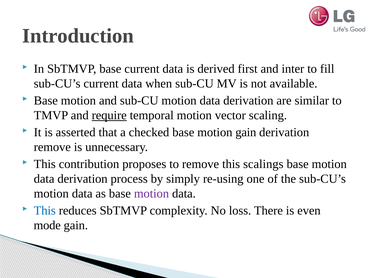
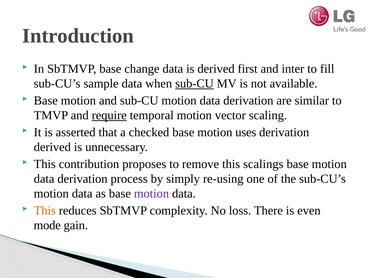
base current: current -> change (142, 69)
sub-CU’s current: current -> sample (101, 84)
sub-CU underline: none -> present (194, 84)
motion gain: gain -> uses (246, 132)
remove: remove -> derived (52, 147)
This colour: blue -> orange (45, 211)
